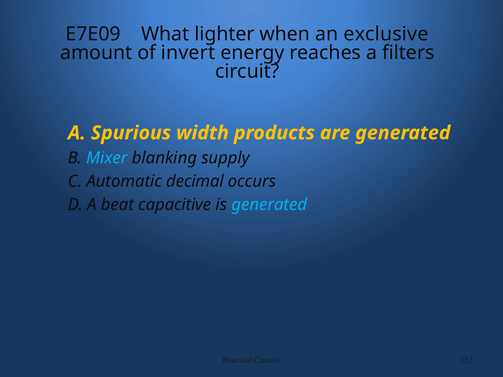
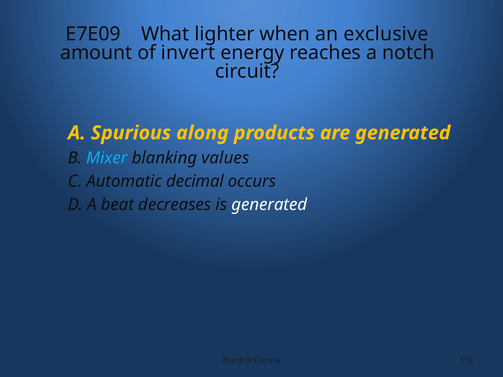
filters: filters -> notch (408, 53)
width: width -> along (202, 133)
supply: supply -> values (225, 158)
capacitive: capacitive -> decreases (175, 205)
generated colour: light blue -> white (269, 205)
